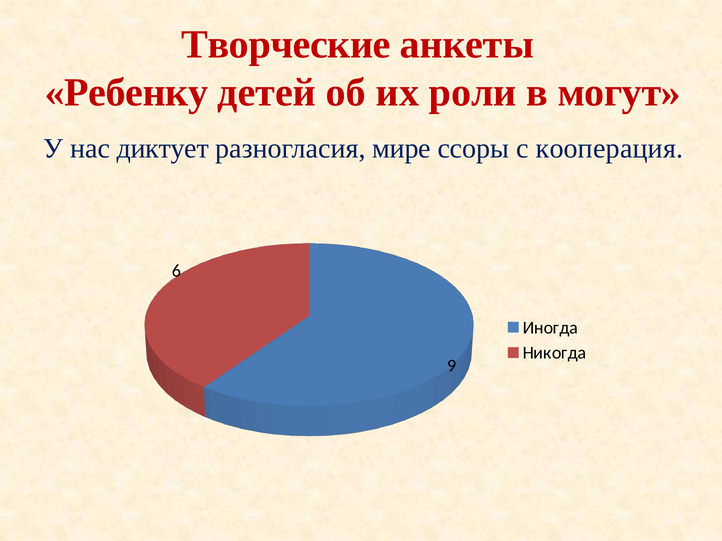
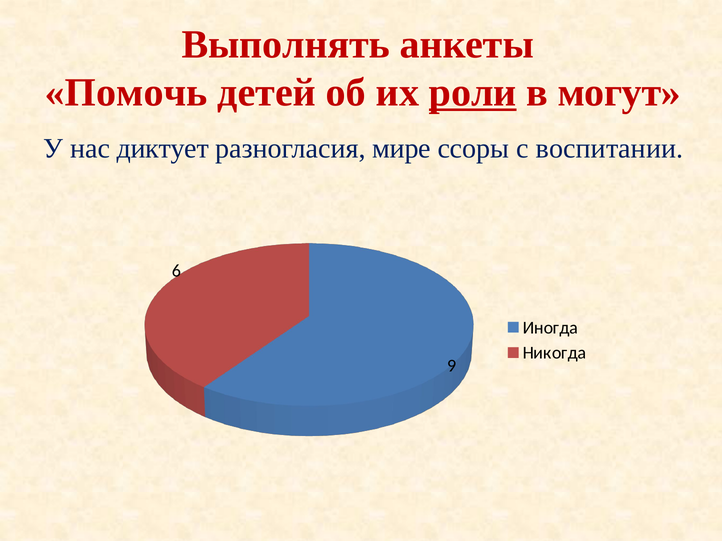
Творческие: Творческие -> Выполнять (286, 44)
Ребенку: Ребенку -> Помочь (126, 93)
роли underline: none -> present (473, 93)
кооперация: кооперация -> воспитании (610, 149)
